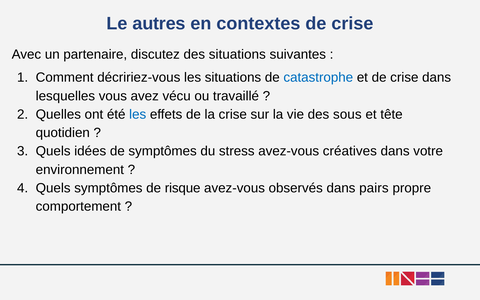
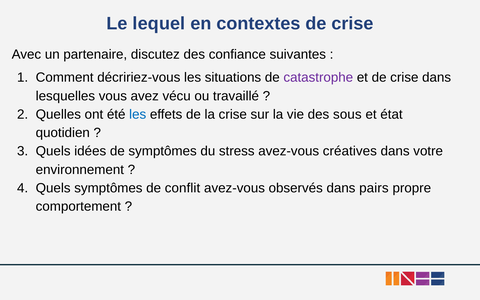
autres: autres -> lequel (159, 24)
des situations: situations -> confiance (237, 55)
catastrophe colour: blue -> purple (318, 78)
tête: tête -> état (392, 114)
risque: risque -> conflit (183, 188)
